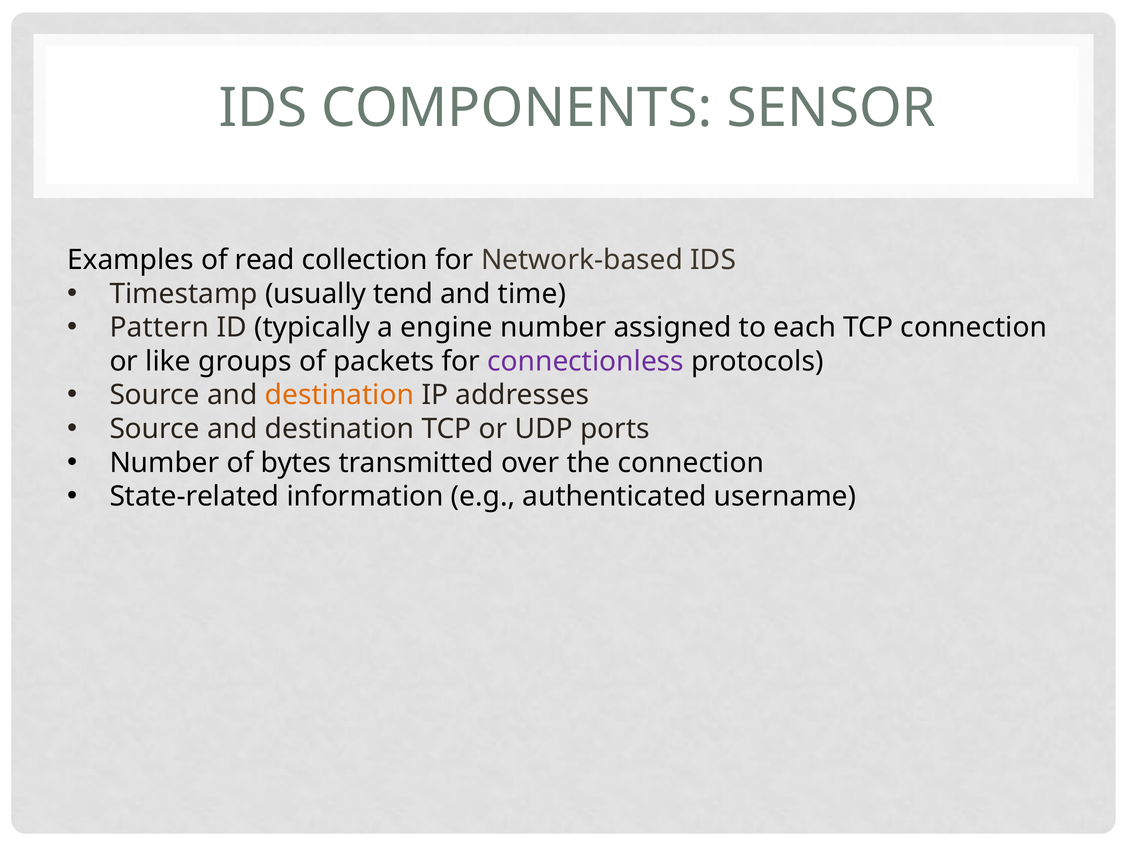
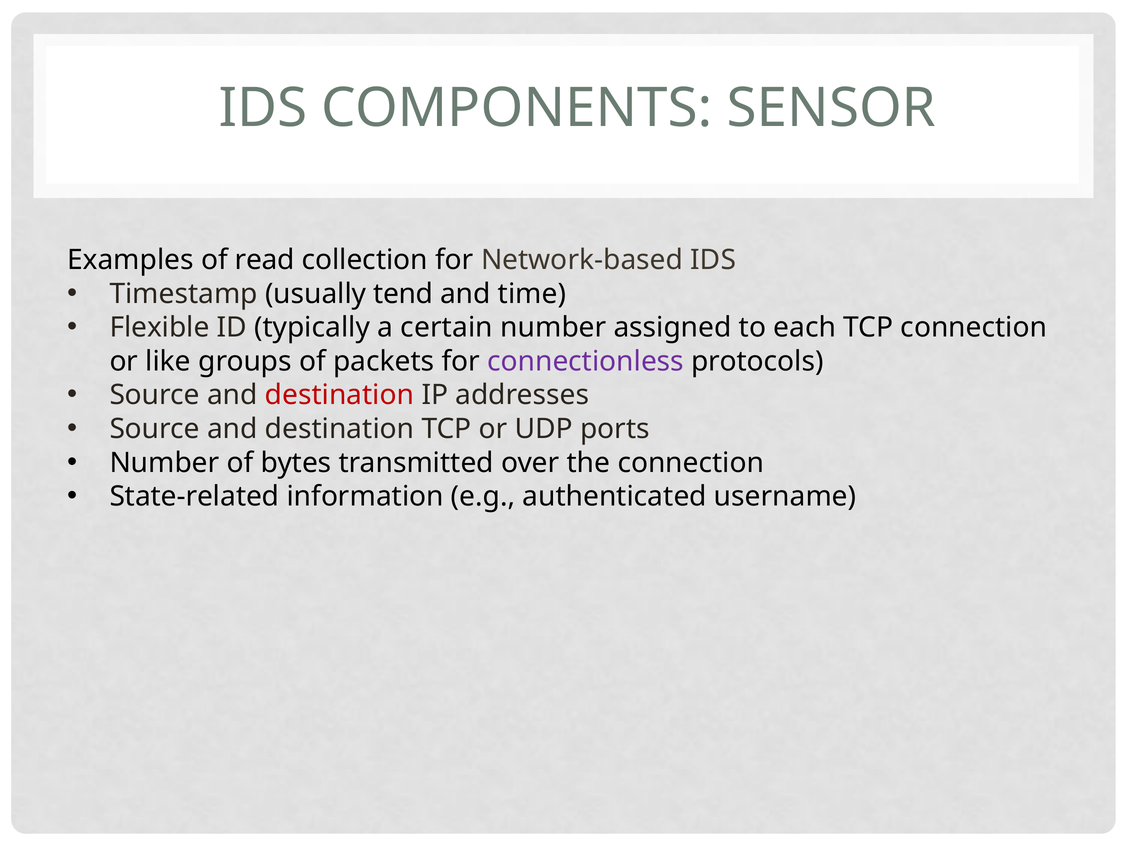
Pattern: Pattern -> Flexible (160, 328)
engine: engine -> certain (447, 328)
destination colour: orange -> red (340, 395)
